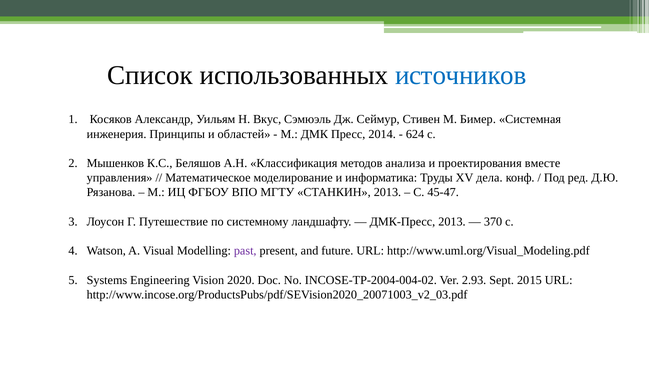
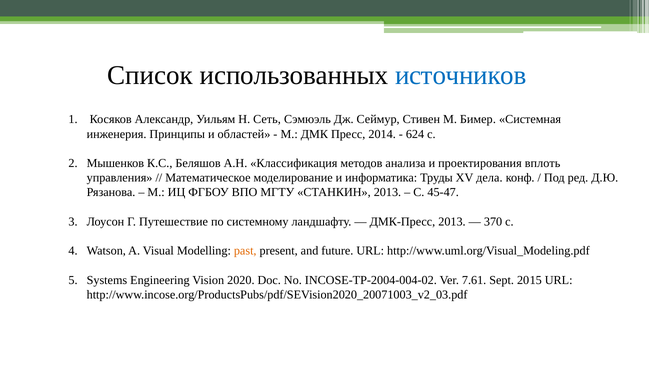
Вкус: Вкус -> Сеть (267, 119)
вместе: вместе -> вплоть (543, 163)
past colour: purple -> orange (245, 251)
2.93: 2.93 -> 7.61 (474, 280)
